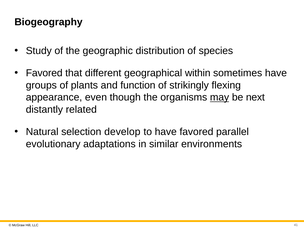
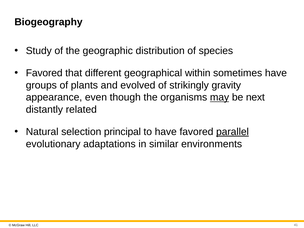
function: function -> evolved (138, 85)
flexing: flexing -> gravity (226, 85)
develop: develop -> principal (122, 132)
parallel underline: none -> present (233, 132)
